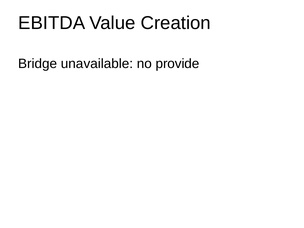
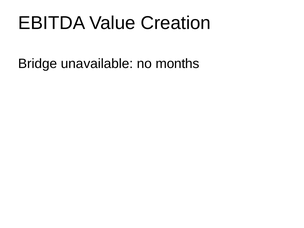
provide: provide -> months (177, 64)
